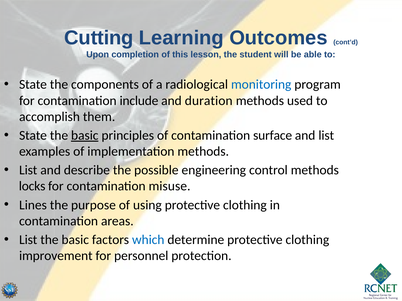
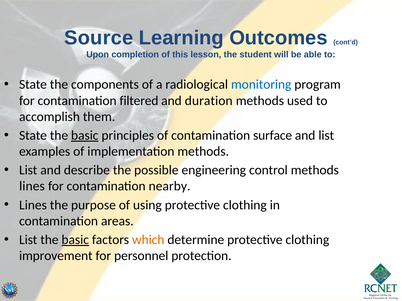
Cutting: Cutting -> Source (99, 38)
include: include -> filtered (139, 101)
locks: locks -> lines (32, 187)
misuse: misuse -> nearby (170, 187)
basic underline: none -> present (75, 240)
which colour: blue -> orange (148, 240)
